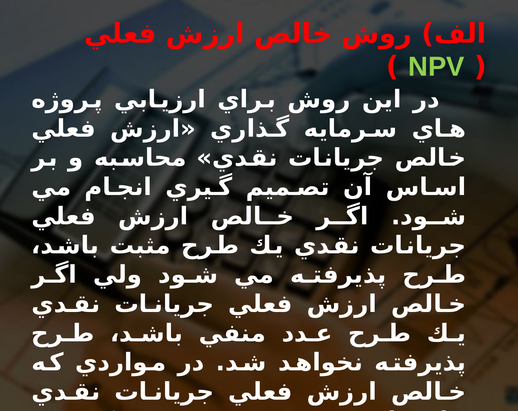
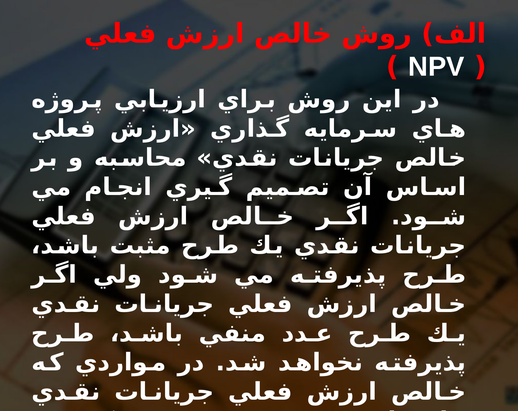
NPV colour: light green -> white (436, 67)
